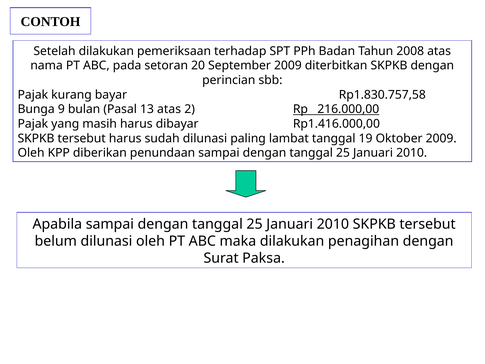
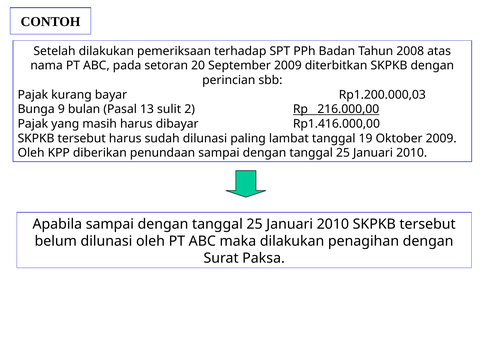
Rp1.830.757,58: Rp1.830.757,58 -> Rp1.200.000,03 (382, 95)
13 atas: atas -> sulit (169, 109)
